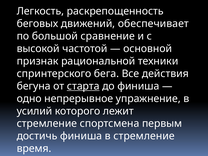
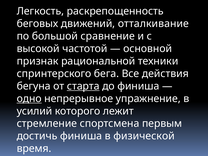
обеспечивает: обеспечивает -> отталкивание (153, 24)
одно underline: none -> present (29, 99)
в стремление: стремление -> физической (144, 136)
